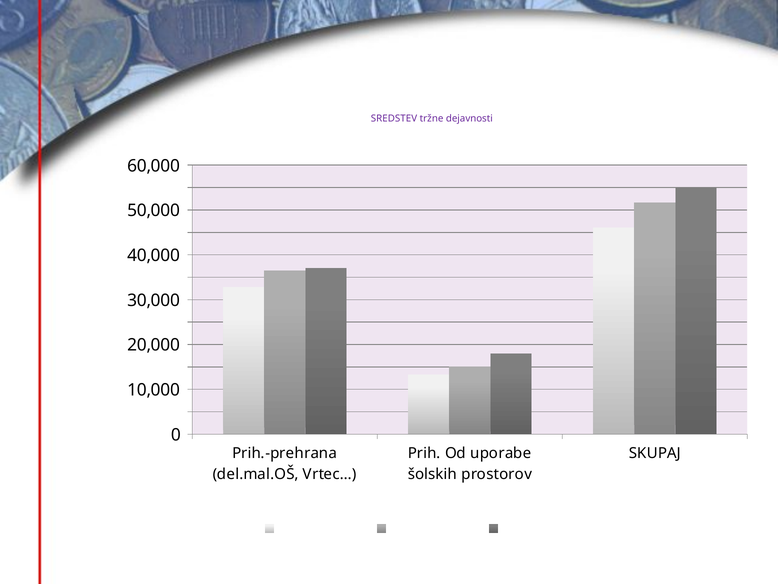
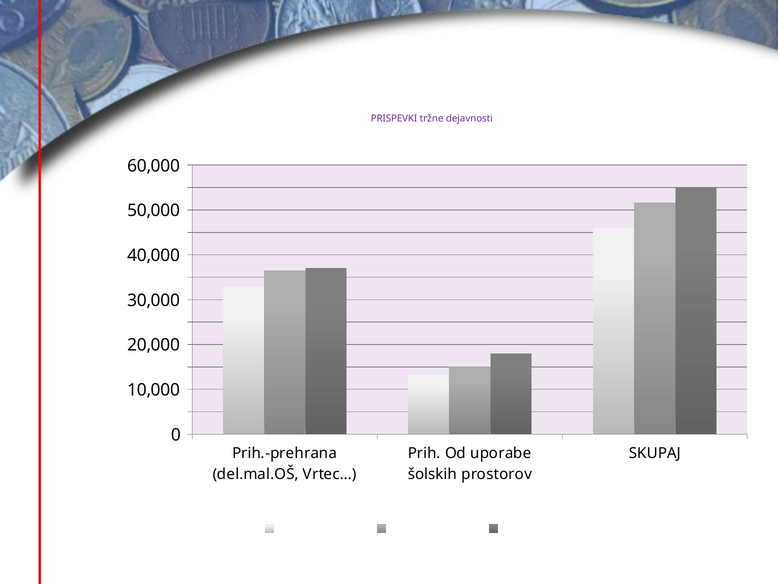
SREDSTEV: SREDSTEV -> PRISPEVKI (394, 118)
